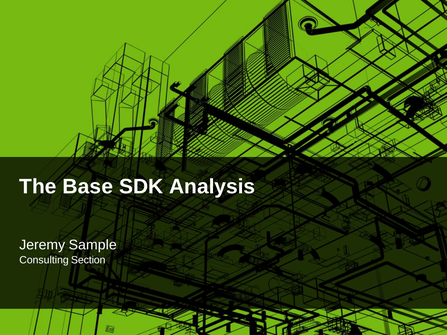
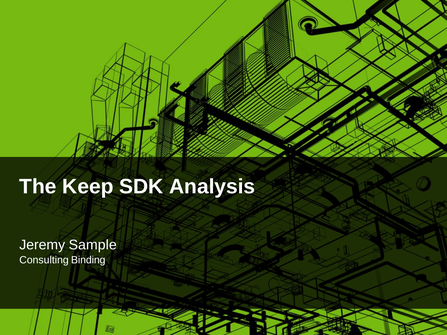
Base: Base -> Keep (88, 187)
Section: Section -> Binding (88, 260)
